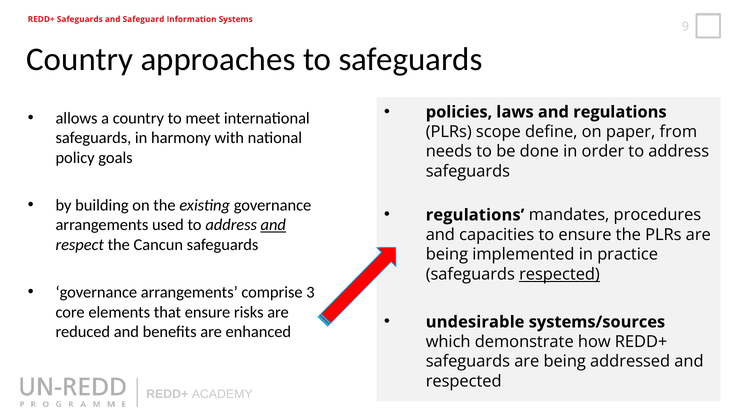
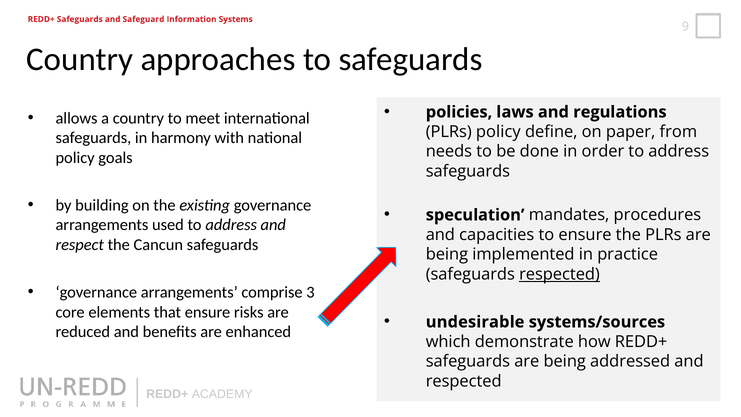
PLRs scope: scope -> policy (498, 132)
regulations: regulations -> speculation (475, 215)
and underline: present -> none (273, 225)
